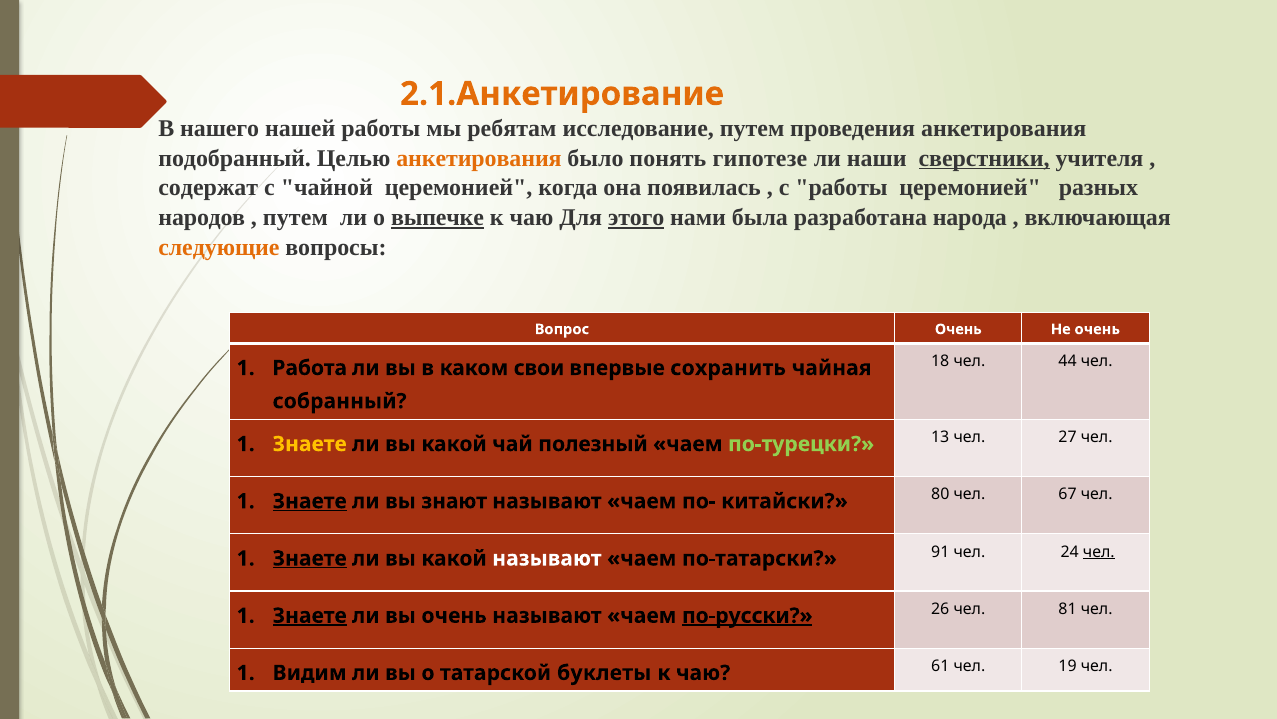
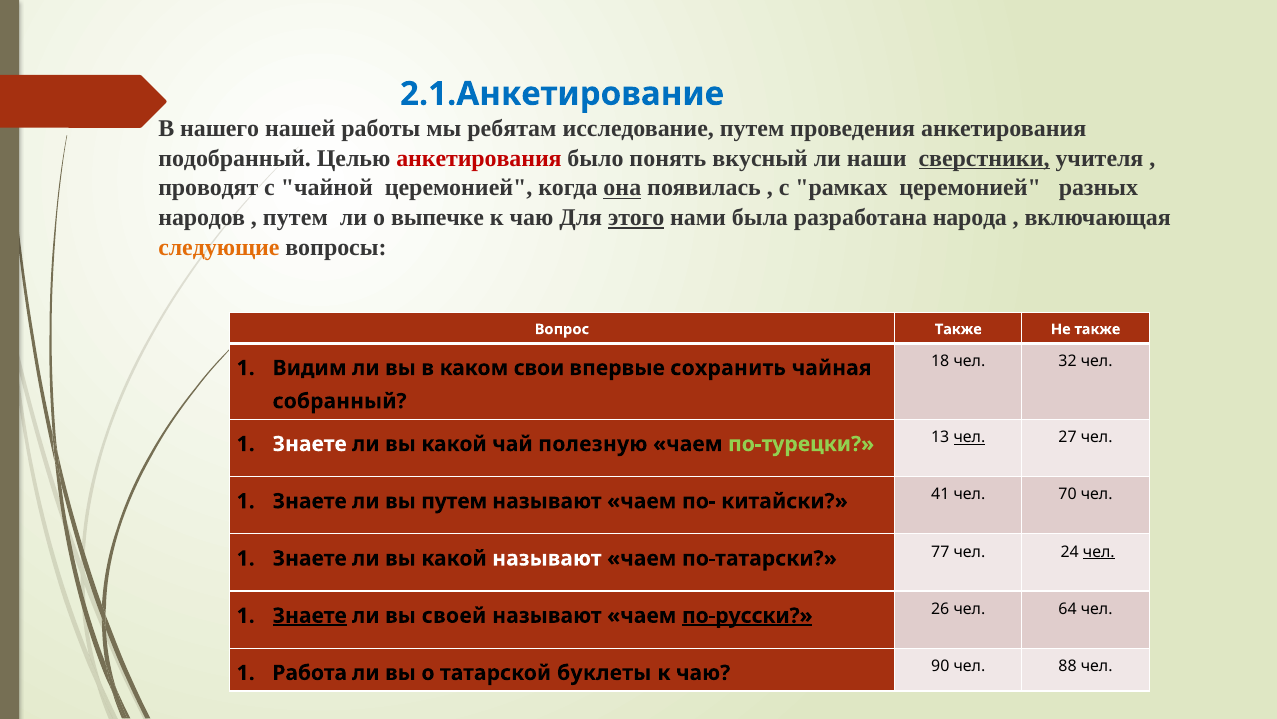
2.1.Анкетирование colour: orange -> blue (562, 94)
анкетирования colour: orange -> red (479, 158)
гипотезе: гипотезе -> вкусный (760, 158)
содержат: содержат -> проводят (208, 188)
она underline: none -> present (622, 188)
с работы: работы -> рамках (841, 188)
выпечке underline: present -> none (437, 218)
Вопрос Очень: Очень -> Также (958, 329)
Не очень: очень -> также (1097, 329)
44: 44 -> 32 (1068, 361)
Работа: Работа -> Видим (310, 368)
Знаете colour: yellow -> white (310, 444)
полезный: полезный -> полезную (593, 444)
чел underline: none -> present (969, 437)
Знаете underline: present -> none (310, 501)
вы знают: знают -> путем (454, 501)
80: 80 -> 41 (940, 494)
67: 67 -> 70 (1068, 494)
Знаете underline: present -> none (310, 558)
91: 91 -> 77 (940, 551)
вы очень: очень -> своей (454, 615)
81: 81 -> 64 (1068, 609)
Видим: Видим -> Работа (310, 672)
61: 61 -> 90 (940, 666)
19: 19 -> 88 (1068, 666)
